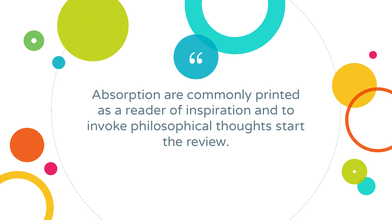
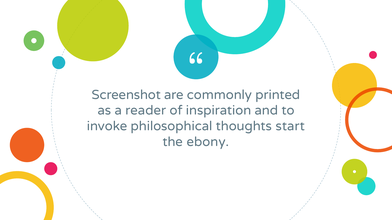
Absorption: Absorption -> Screenshot (126, 95)
review: review -> ebony (208, 142)
